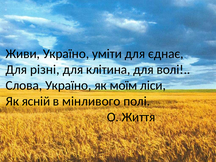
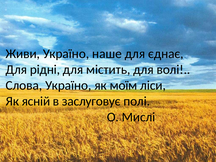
уміти: уміти -> наше (107, 54)
різні: різні -> рідні (45, 70)
клітина: клітина -> містить (108, 70)
мінливого: мінливого -> заслуговує (91, 101)
Життя: Життя -> Мислі (139, 117)
